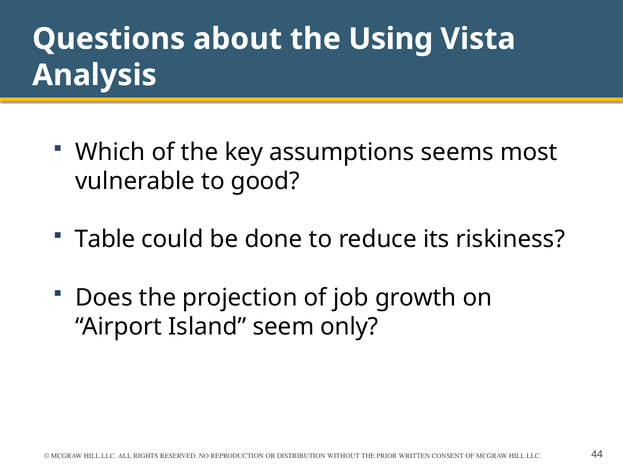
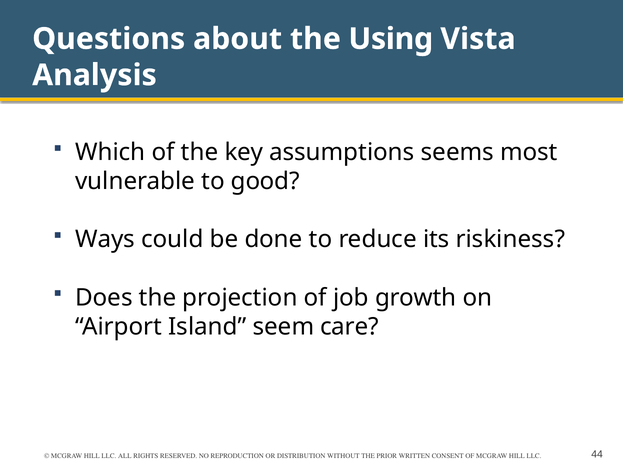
Table: Table -> Ways (105, 240)
only: only -> care (349, 327)
